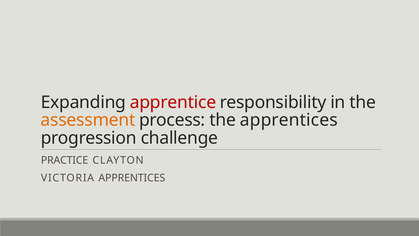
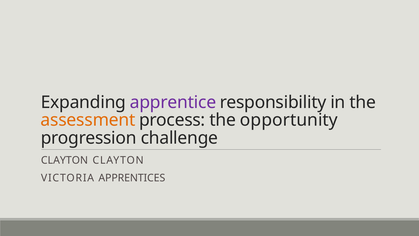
apprentice colour: red -> purple (173, 102)
the apprentices: apprentices -> opportunity (289, 120)
PRACTICE: PRACTICE -> CLAYTON (64, 160)
